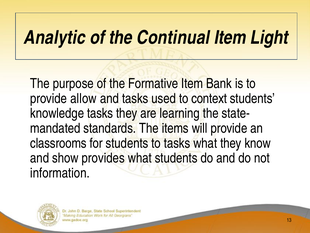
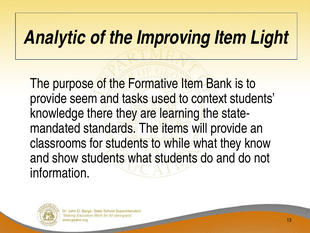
Continual: Continual -> Improving (173, 37)
allow: allow -> seem (84, 98)
knowledge tasks: tasks -> there (100, 113)
to tasks: tasks -> while (177, 143)
show provides: provides -> students (103, 158)
